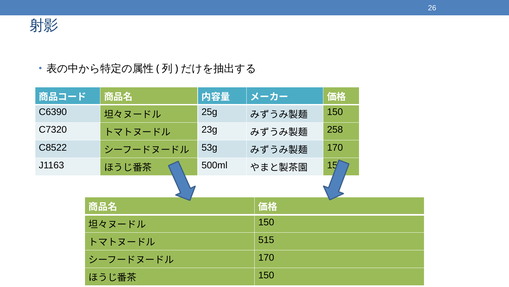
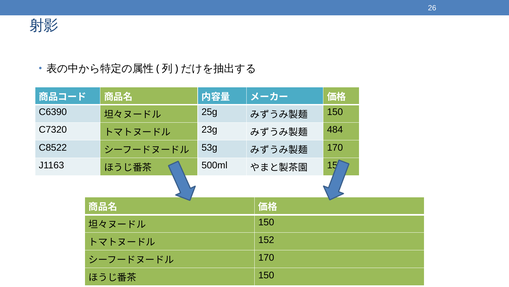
258: 258 -> 484 (335, 130)
515: 515 -> 152 (266, 239)
